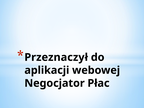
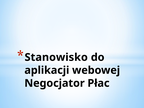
Przeznaczył: Przeznaczył -> Stanowisko (56, 57)
